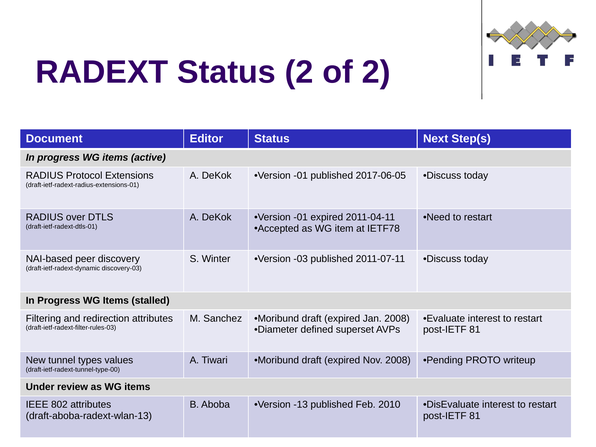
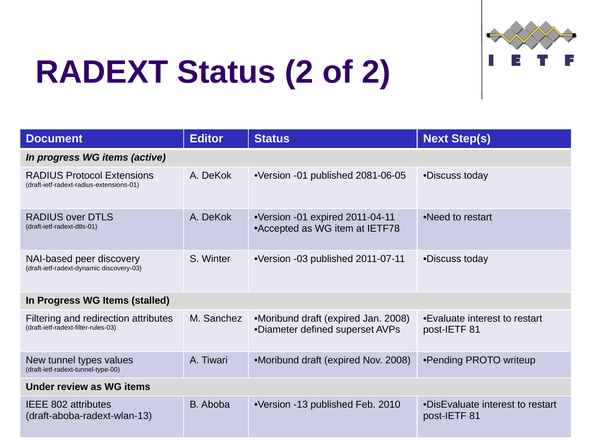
2017-06-05: 2017-06-05 -> 2081-06-05 (381, 176)
